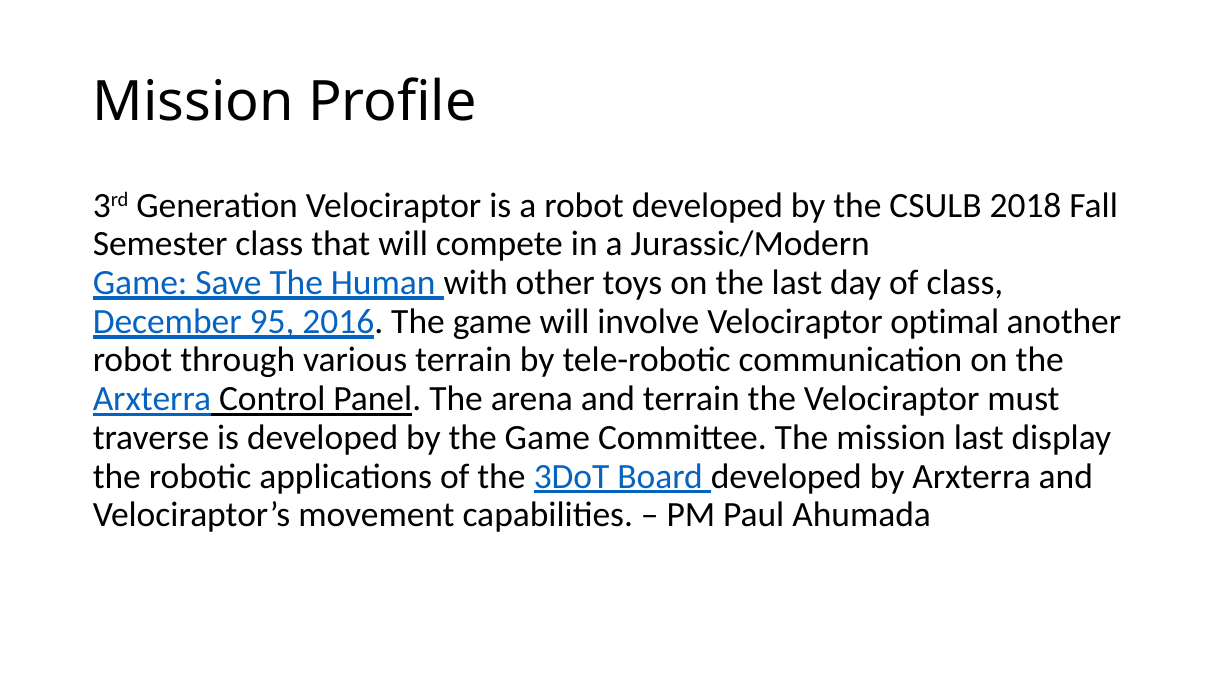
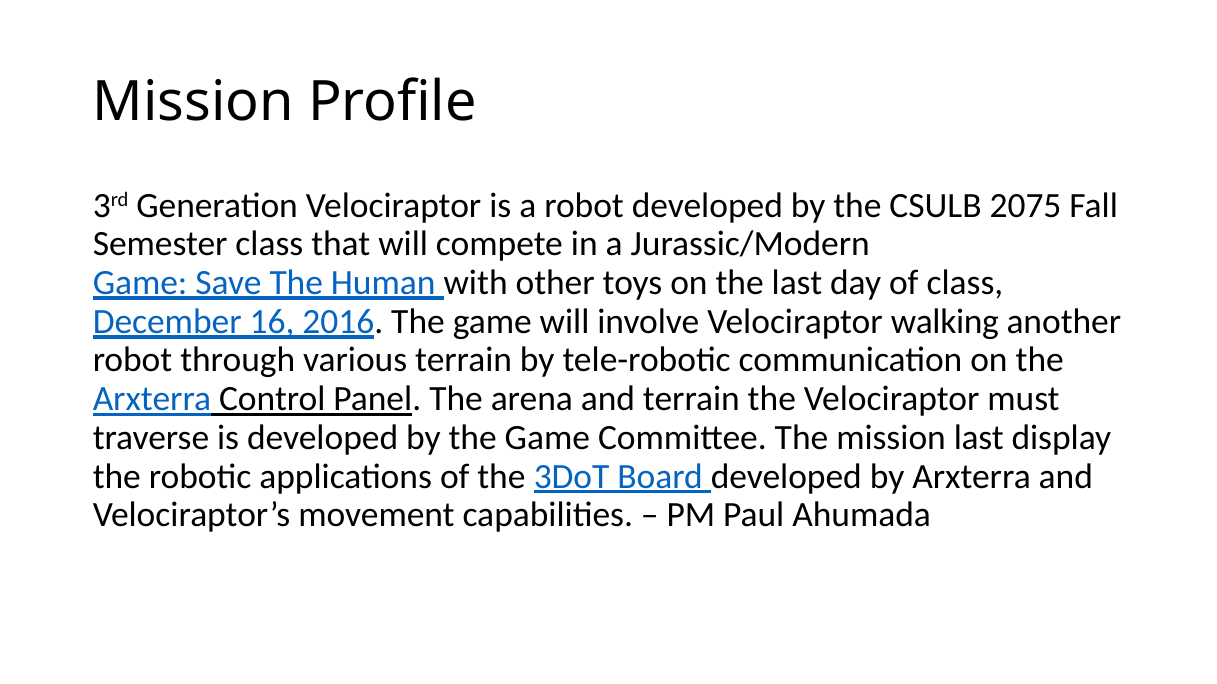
2018: 2018 -> 2075 (1026, 206)
95: 95 -> 16 (272, 322)
optimal: optimal -> walking (945, 322)
